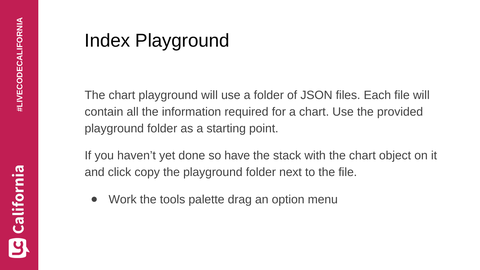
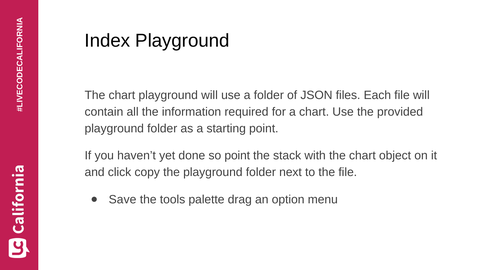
so have: have -> point (237, 156)
Work: Work -> Save (123, 199)
